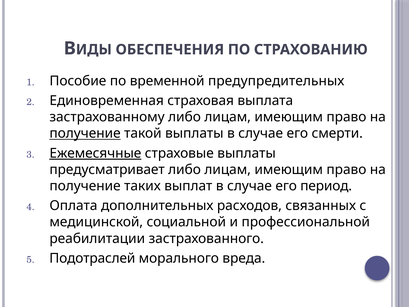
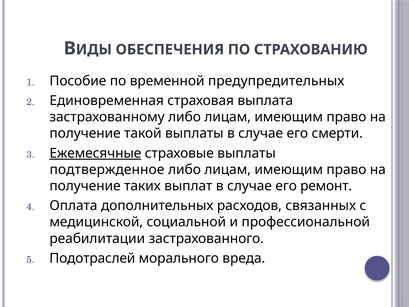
получение underline: present -> none (85, 133)
предусматривает: предусматривает -> подтвержденное (107, 169)
период: период -> ремонт (326, 186)
